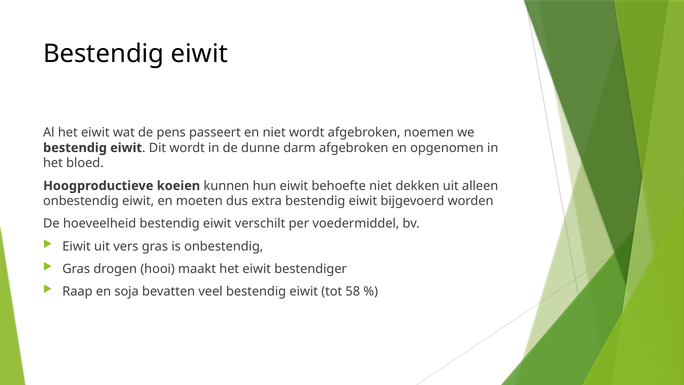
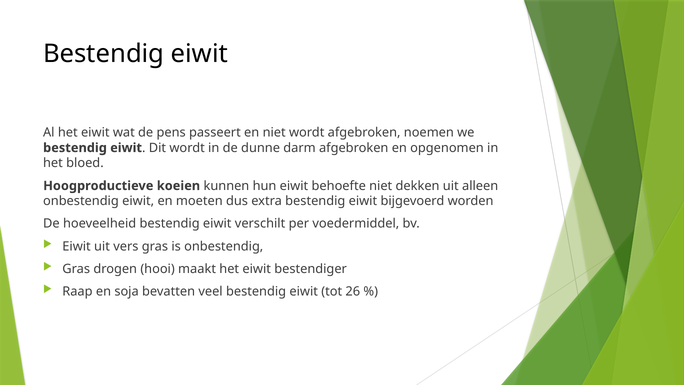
58: 58 -> 26 (353, 291)
